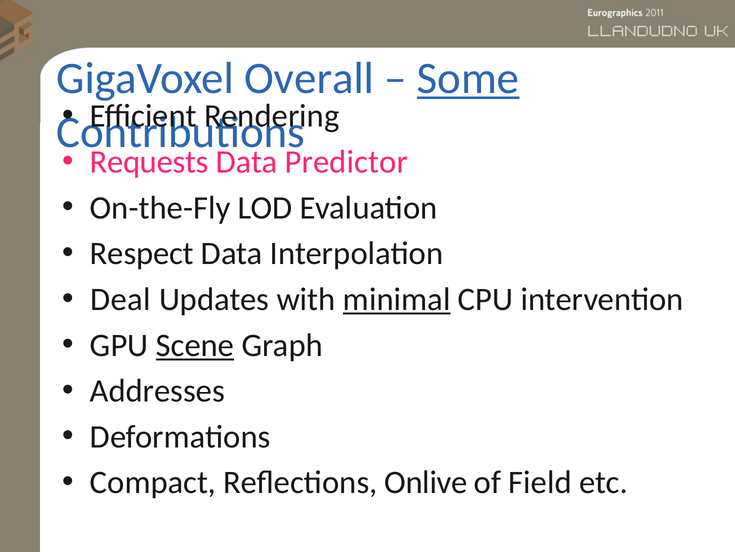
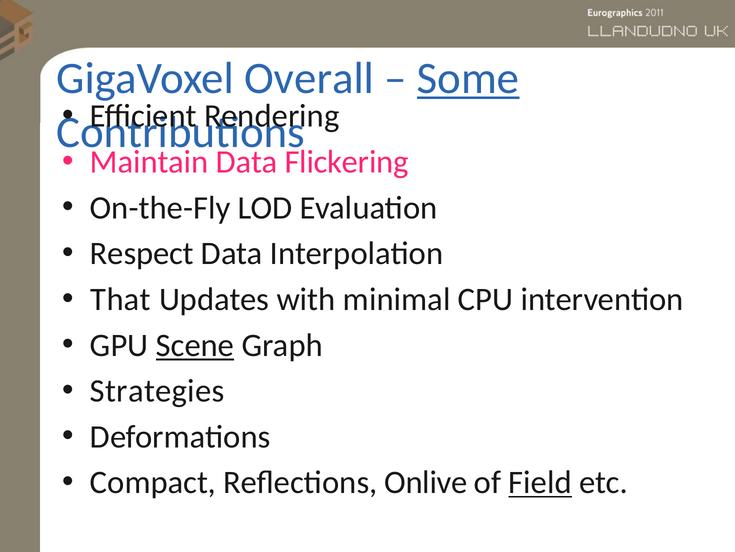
Requests: Requests -> Maintain (149, 162)
Predictor: Predictor -> Flickering (347, 162)
Deal: Deal -> That (121, 299)
minimal underline: present -> none (397, 299)
Addresses: Addresses -> Strategies (157, 391)
Field underline: none -> present (540, 482)
